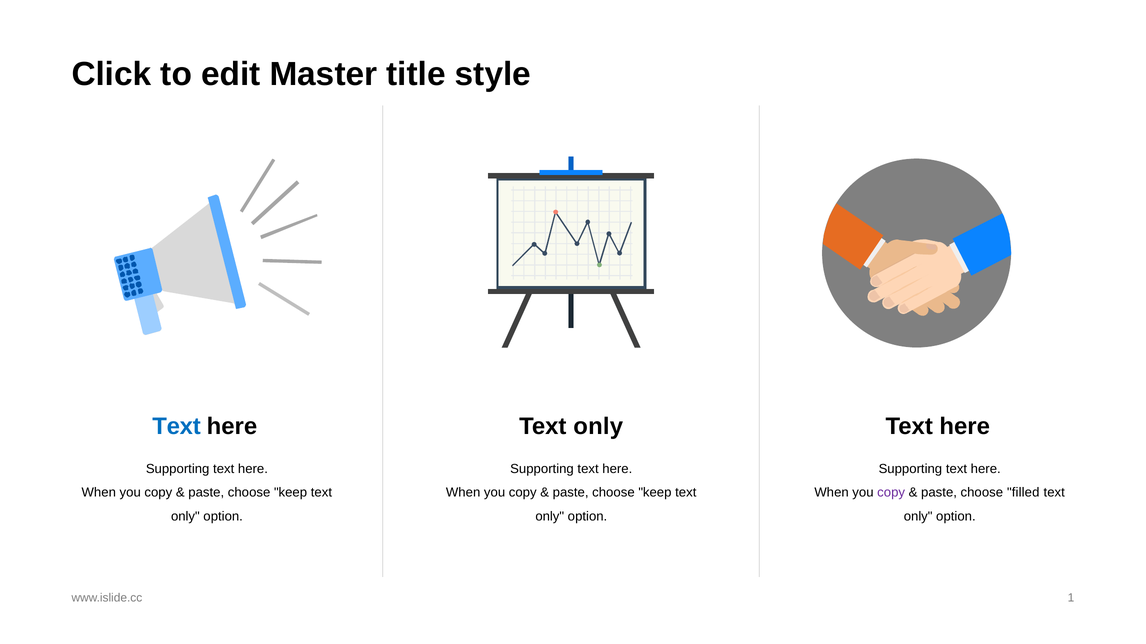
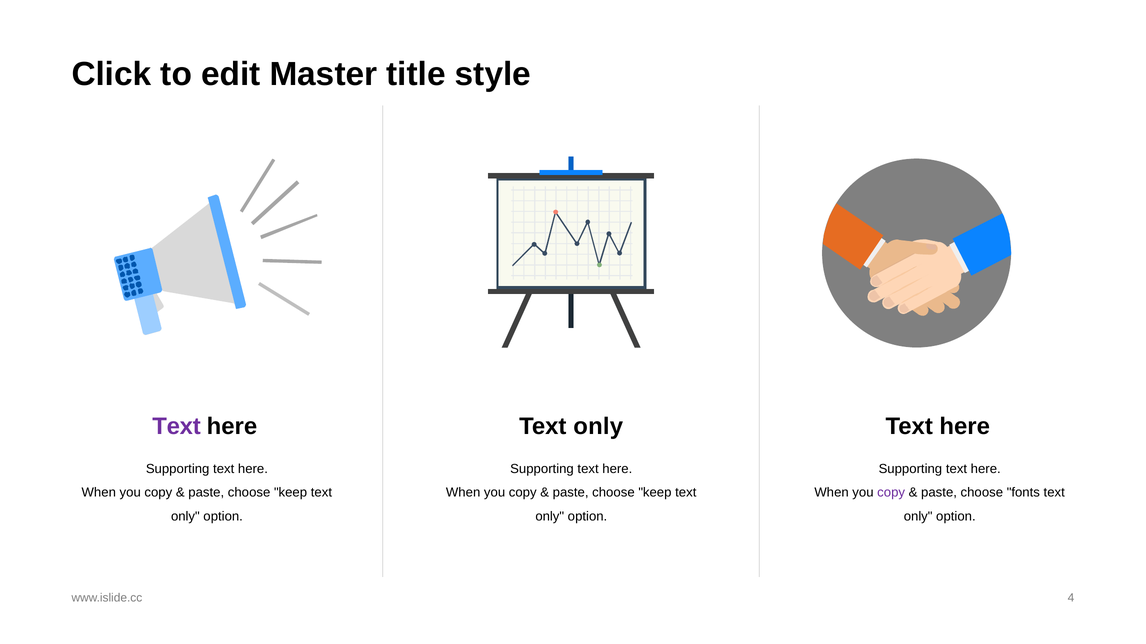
Text colour: blue -> purple (177, 427)
filled: filled -> fonts (1023, 493)
1: 1 -> 4 (1071, 598)
